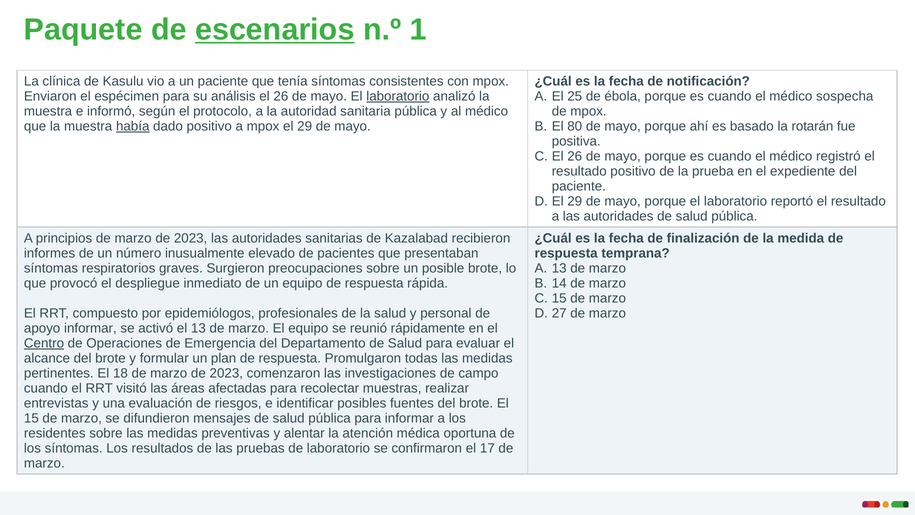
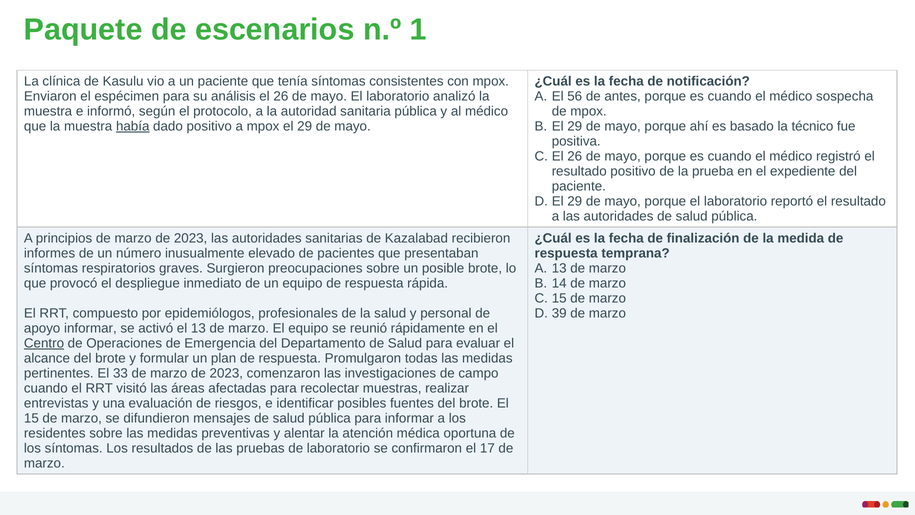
escenarios underline: present -> none (275, 30)
laboratorio underline: present -> none (398, 96)
25: 25 -> 56 (575, 96)
ébola: ébola -> antes (623, 96)
80: 80 -> 29 (575, 126)
rotarán: rotarán -> técnico (812, 126)
27: 27 -> 39 (559, 313)
18: 18 -> 33 (120, 373)
